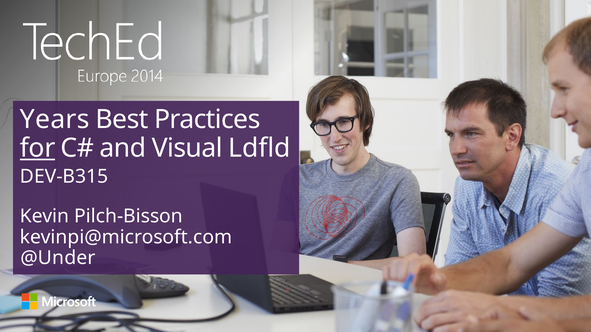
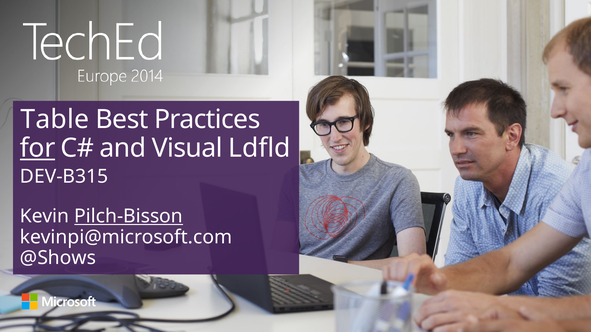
Years: Years -> Table (55, 120)
Pilch-Bisson underline: none -> present (129, 217)
@Under: @Under -> @Shows (58, 258)
